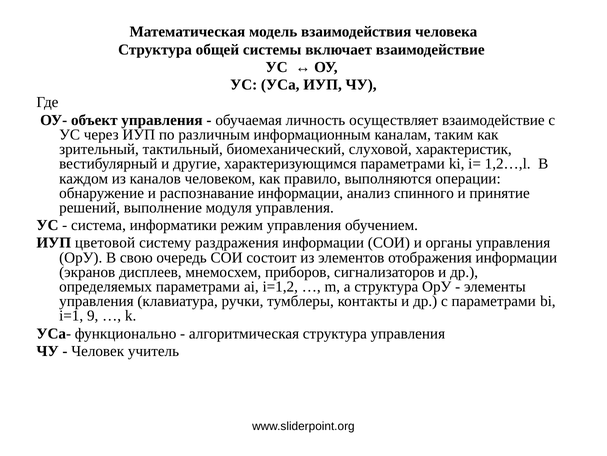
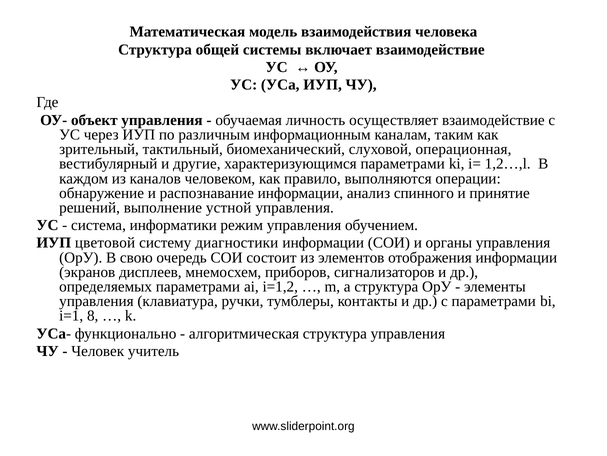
характеристик: характеристик -> операционная (464, 149)
модуля: модуля -> устной (229, 207)
раздражения: раздражения -> диагностики (237, 243)
9: 9 -> 8 (93, 315)
